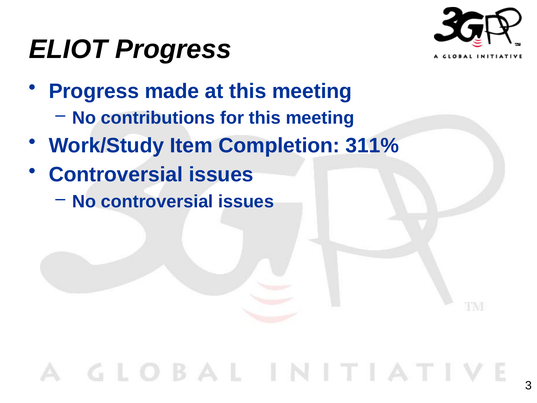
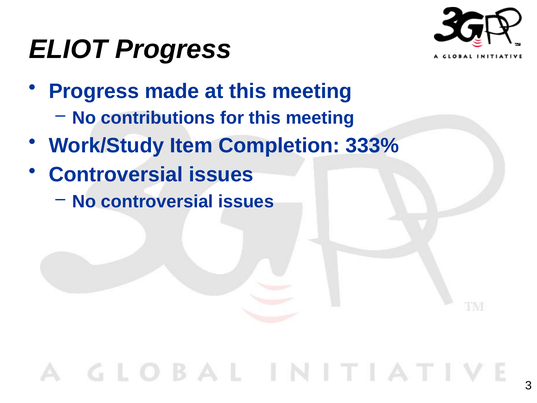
311%: 311% -> 333% (372, 145)
